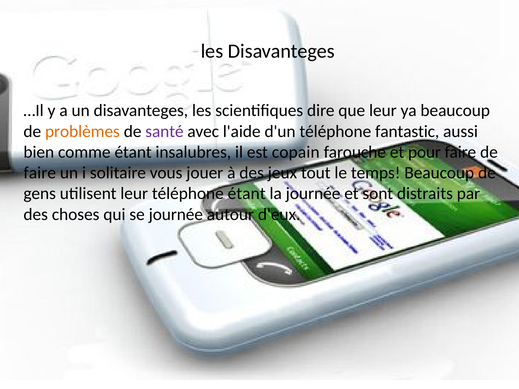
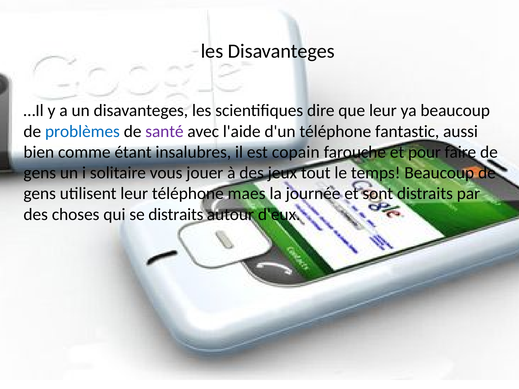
problèmes colour: orange -> blue (82, 131)
faire: faire -> gens (40, 173)
téléphone étant: étant -> maes (247, 194)
se journée: journée -> distraits (176, 214)
